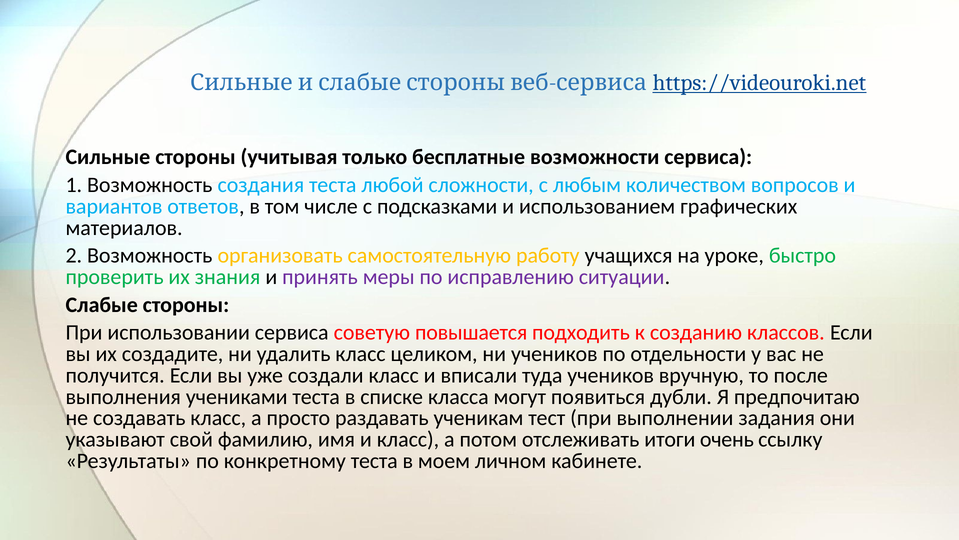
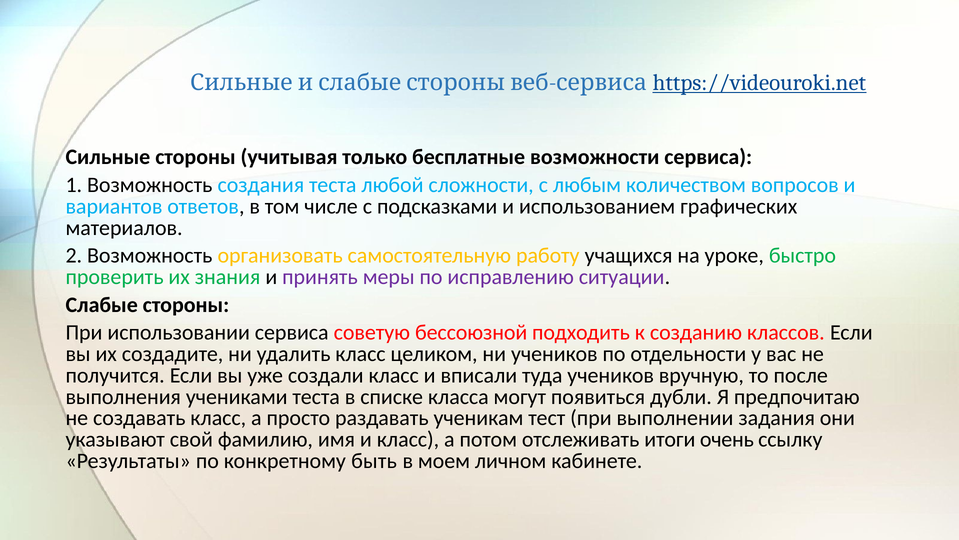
повышается: повышается -> бессоюзной (471, 332)
конкретному теста: теста -> быть (374, 460)
